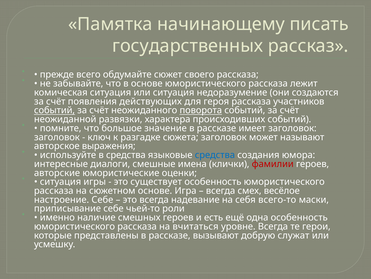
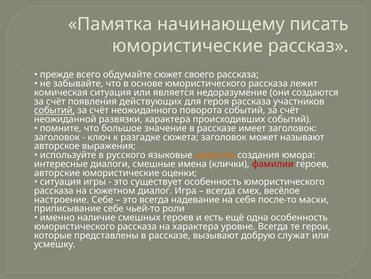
государственных: государственных -> юмористические (188, 46)
или ситуация: ситуация -> является (174, 92)
поворота underline: present -> none (201, 110)
в средства: средства -> русского (126, 155)
средства colour: blue -> orange (215, 155)
сюжетном основе: основе -> диалог (155, 190)
всего-то: всего-то -> после-то (277, 199)
на вчитаться: вчитаться -> характера (196, 226)
